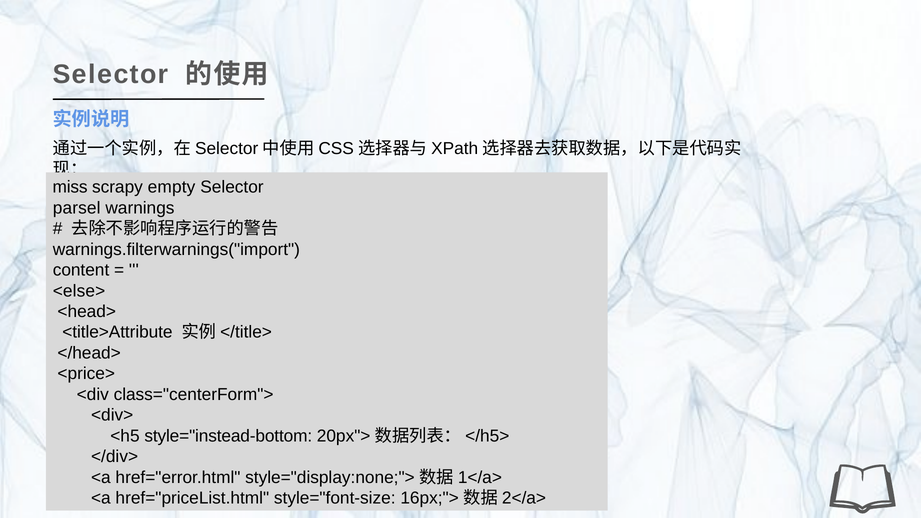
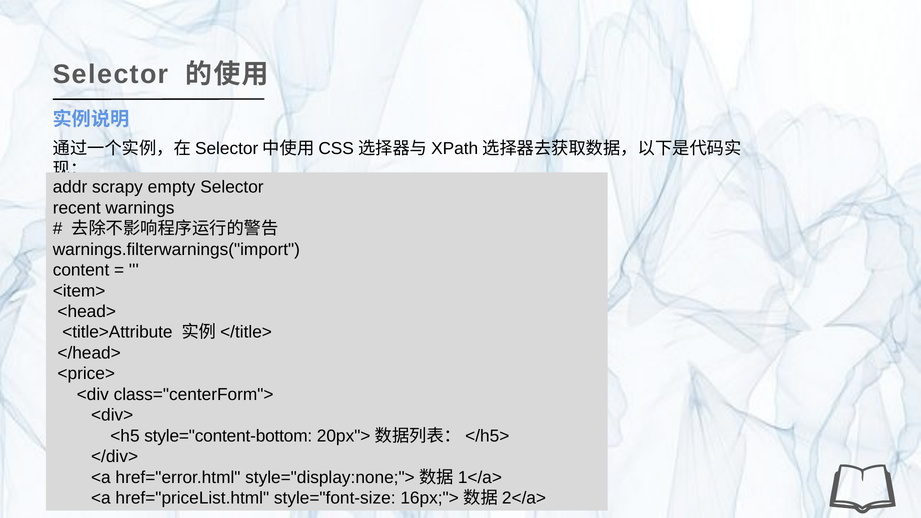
miss: miss -> addr (70, 187)
parsel: parsel -> recent (77, 208)
<else>: <else> -> <item> (79, 291)
style="instead-bottom: style="instead-bottom -> style="content-bottom (228, 436)
